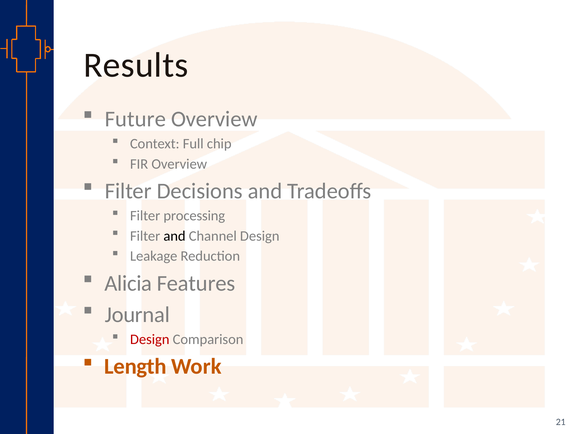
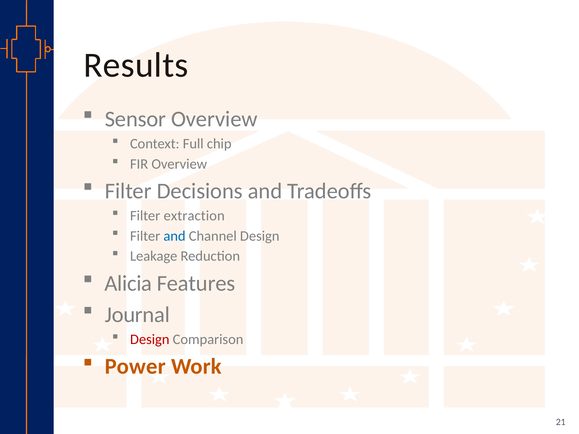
Future: Future -> Sensor (135, 119)
processing: processing -> extraction (194, 216)
and colour: black -> blue (175, 236)
Length: Length -> Power (135, 367)
